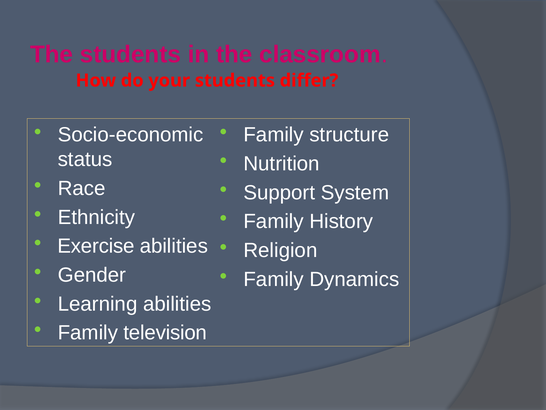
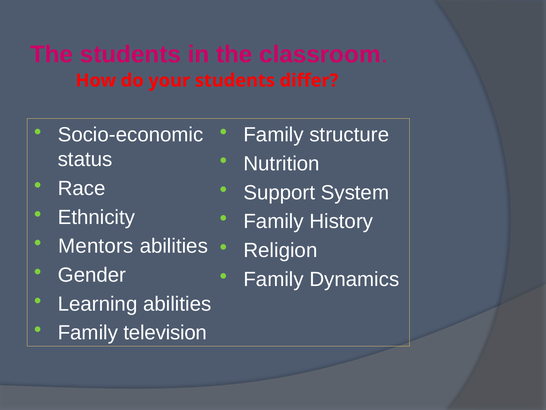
Exercise: Exercise -> Mentors (96, 246)
